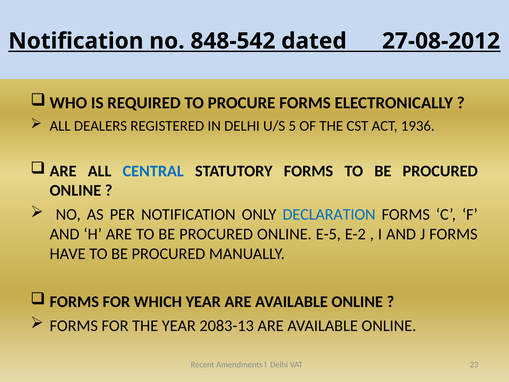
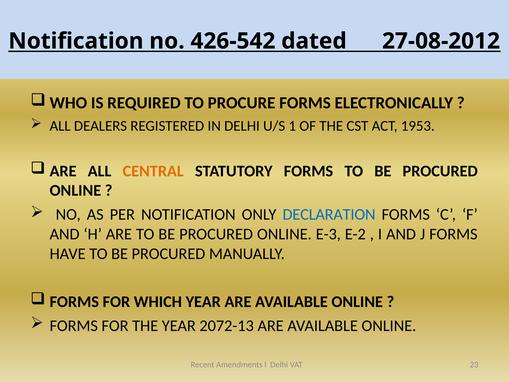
848-542: 848-542 -> 426-542 (233, 41)
5: 5 -> 1 (292, 126)
1936: 1936 -> 1953 (418, 126)
CENTRAL colour: blue -> orange (153, 171)
E-5: E-5 -> E-3 (328, 234)
2083-13: 2083-13 -> 2072-13 (227, 326)
